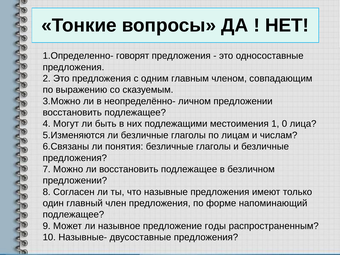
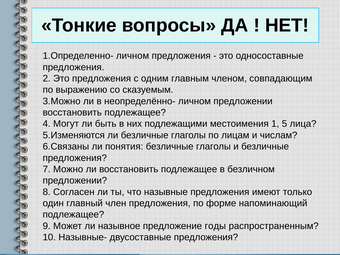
1.Определенно- говорят: говорят -> личном (133, 56)
0: 0 -> 5 (284, 124)
